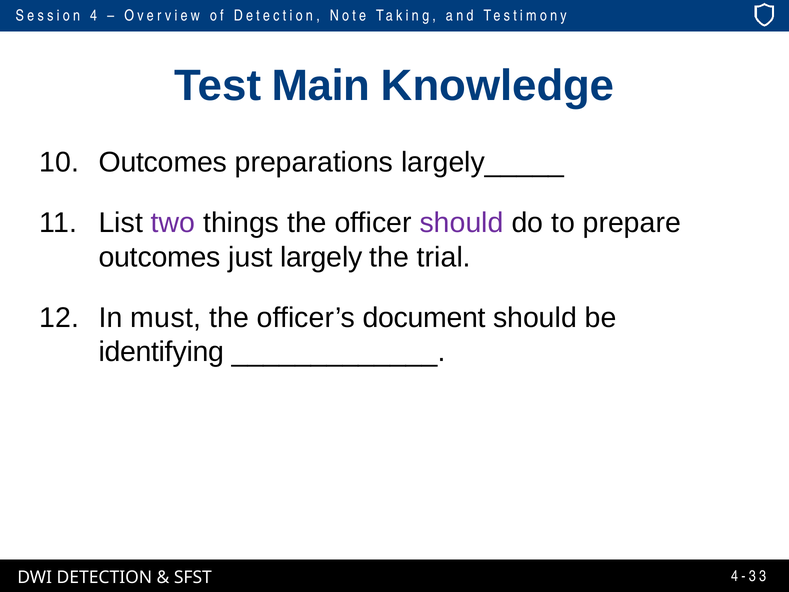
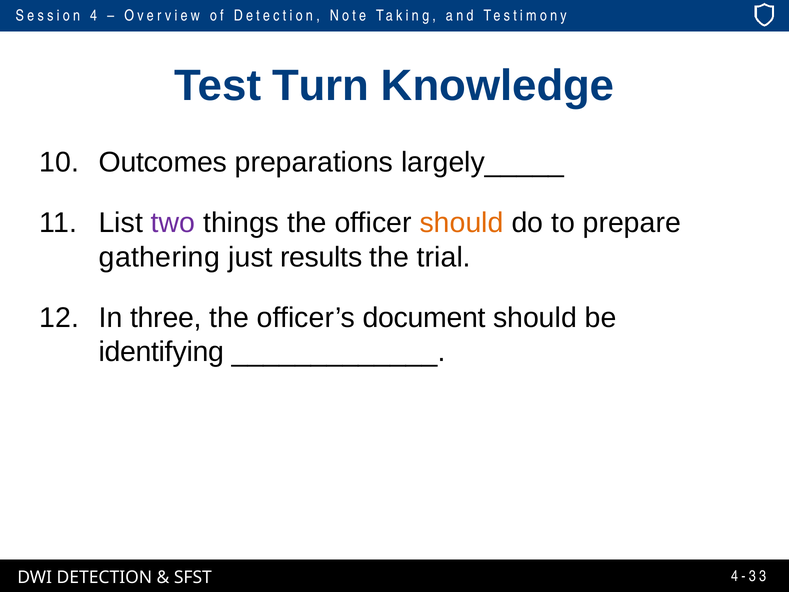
Main: Main -> Turn (321, 86)
should colour: purple -> orange (462, 223)
outcomes: outcomes -> gathering (159, 257)
largely: largely -> results (321, 257)
must: must -> three (166, 317)
